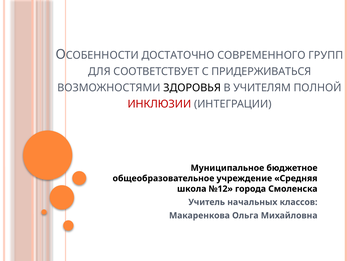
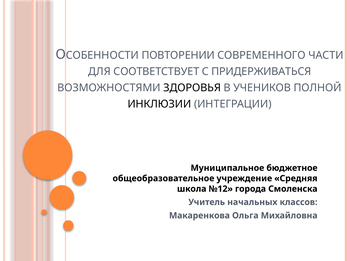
ДОСТАТОЧНО: ДОСТАТОЧНО -> ПОВТОРЕНИИ (178, 55)
ГРУПП: ГРУПП -> ЧАСТИ (326, 55)
УЧИТЕЛЯМ: УЧИТЕЛЯМ -> УЧЕНИКОВ (262, 87)
ИНКЛЮЗИИ colour: red -> black (159, 104)
